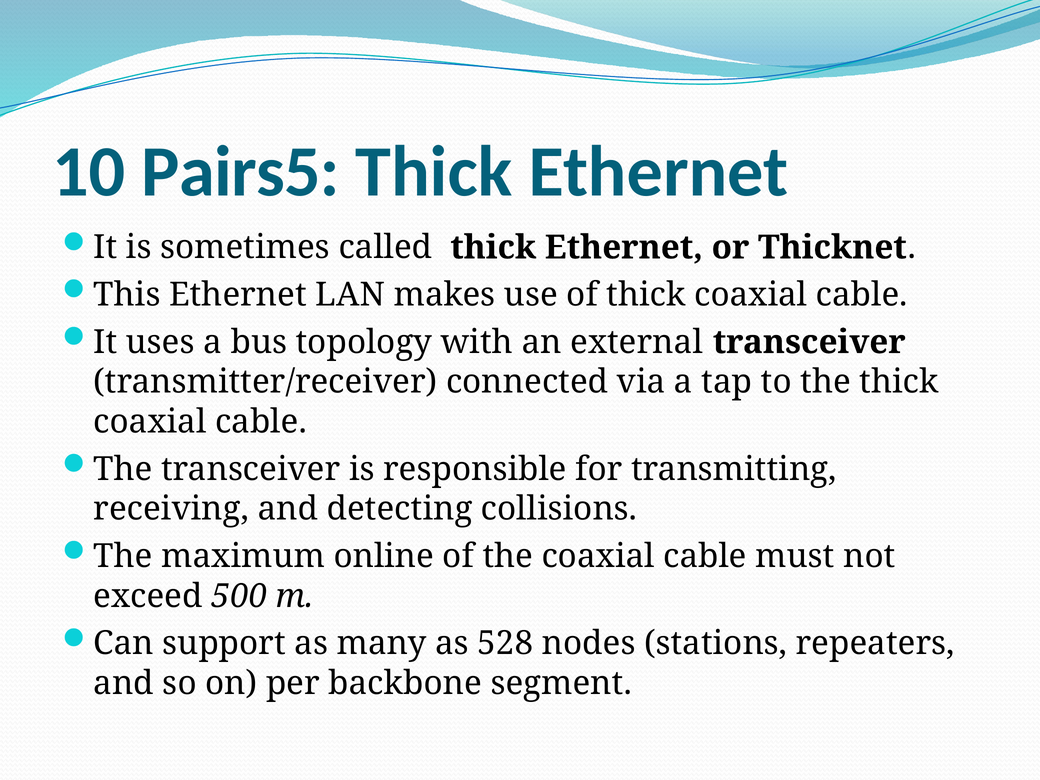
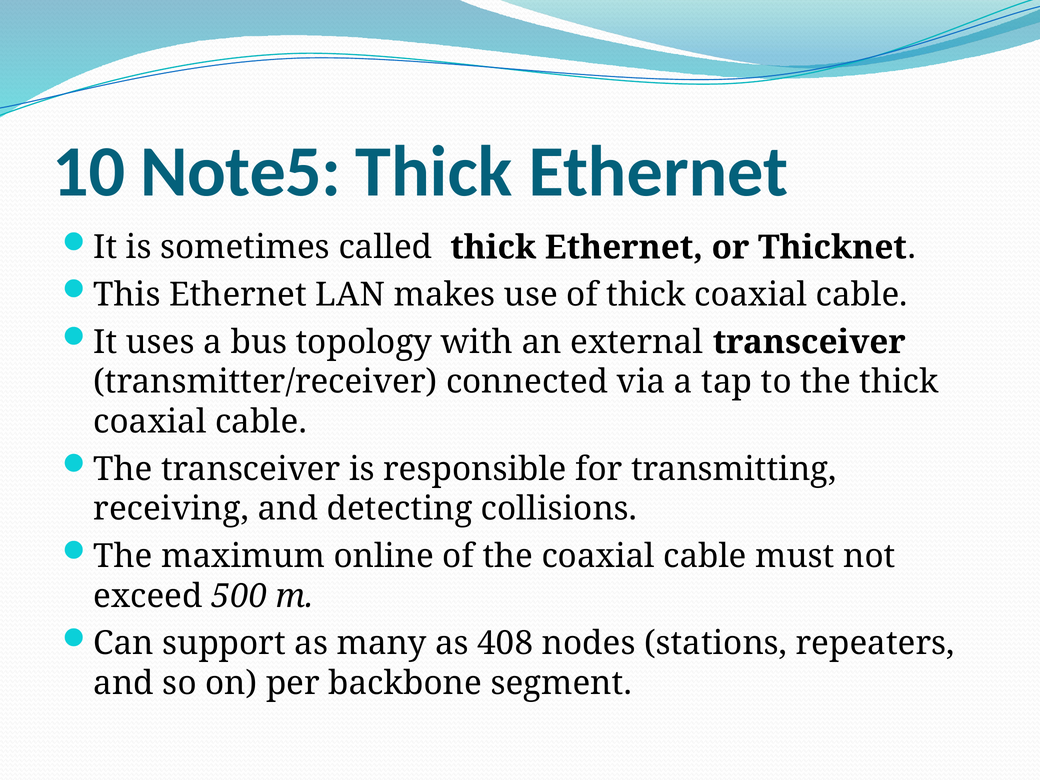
Pairs5: Pairs5 -> Note5 (241, 172)
528: 528 -> 408 (505, 644)
